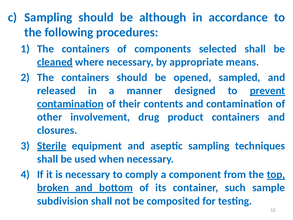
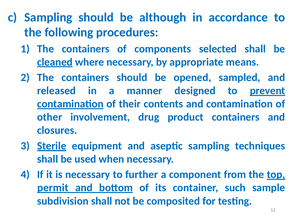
comply: comply -> further (142, 174)
broken: broken -> permit (53, 188)
